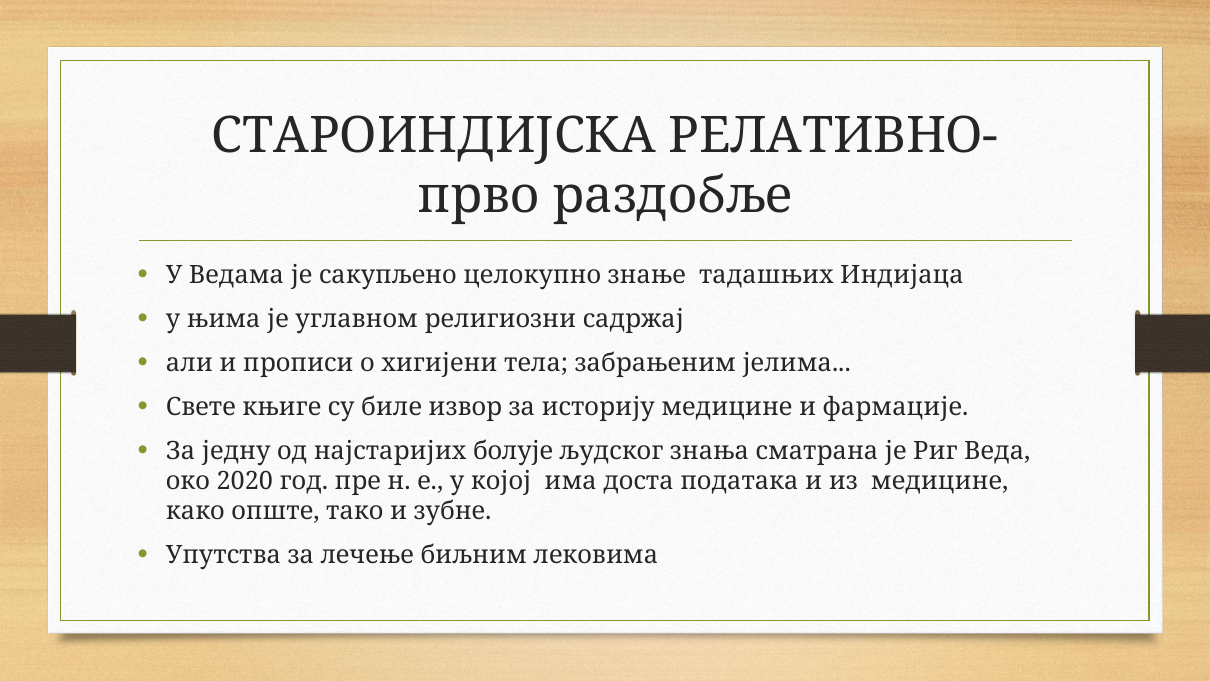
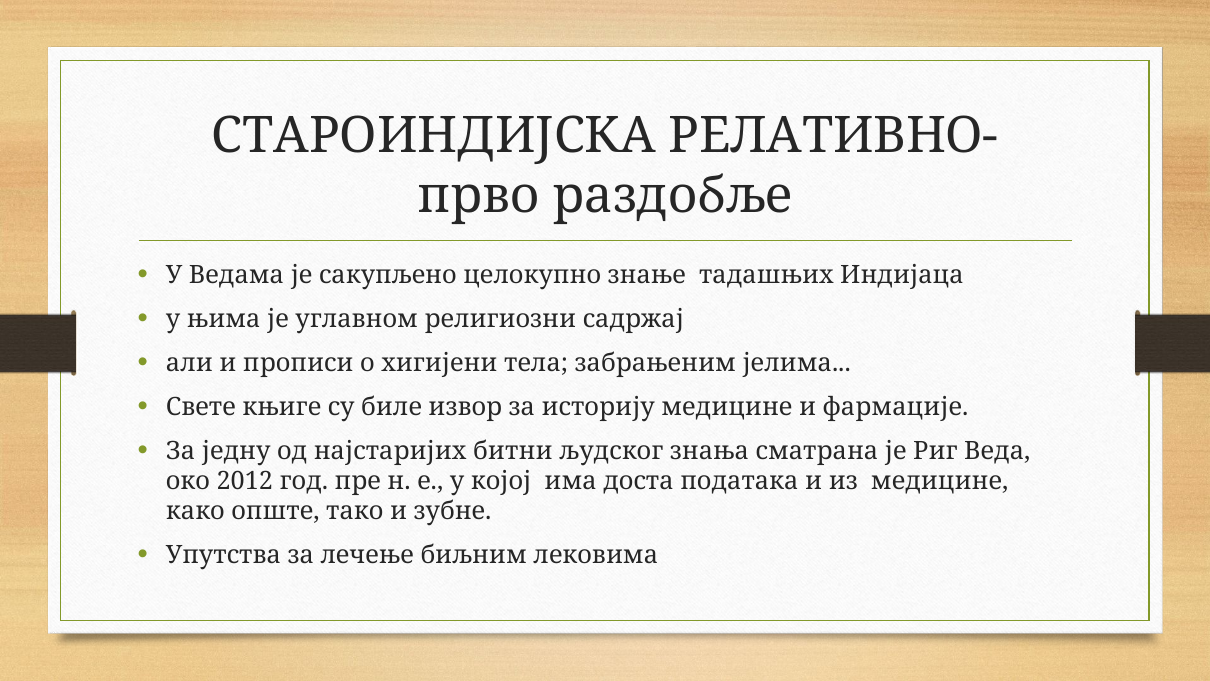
болује: болује -> битни (513, 451)
2020: 2020 -> 2012 (245, 481)
